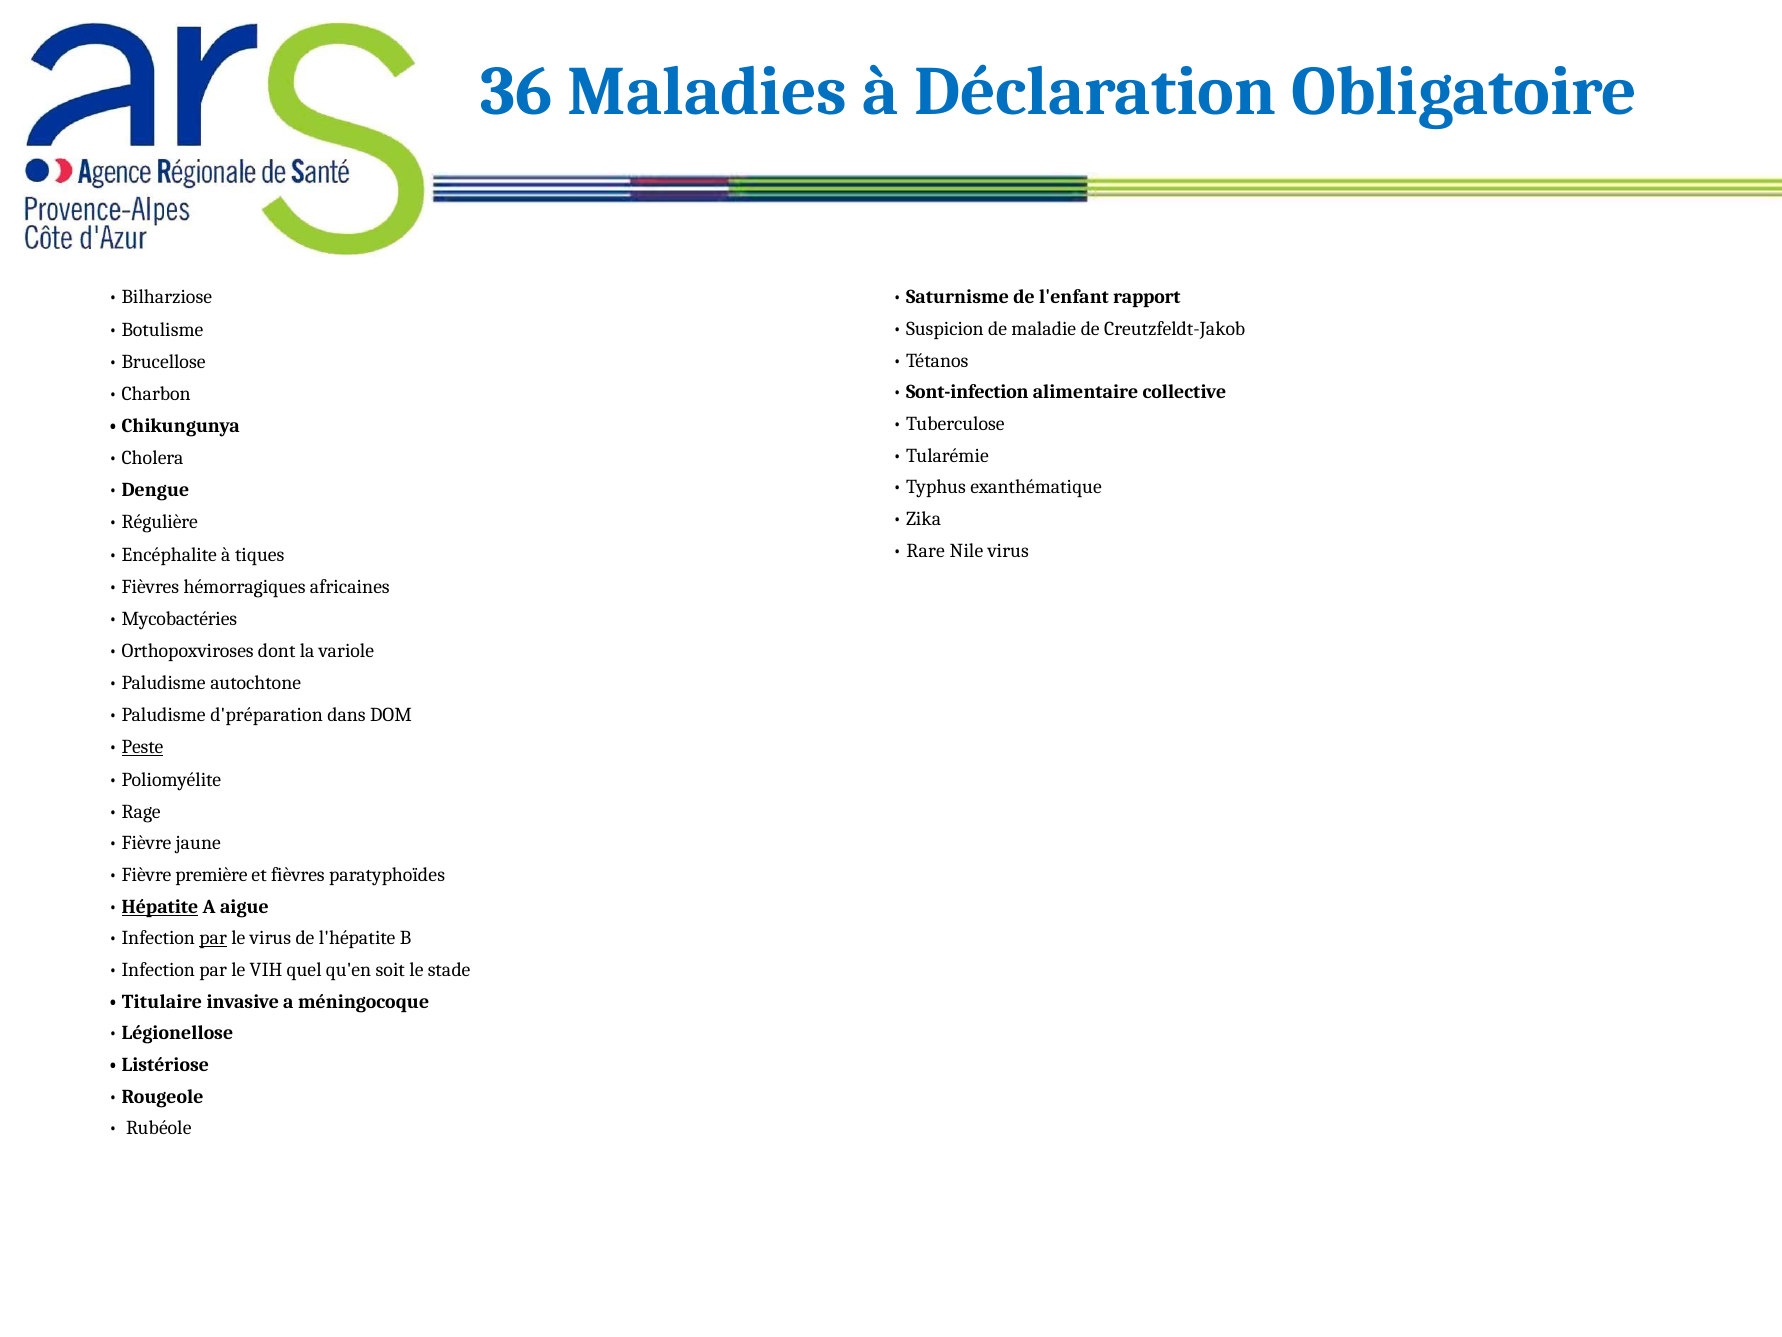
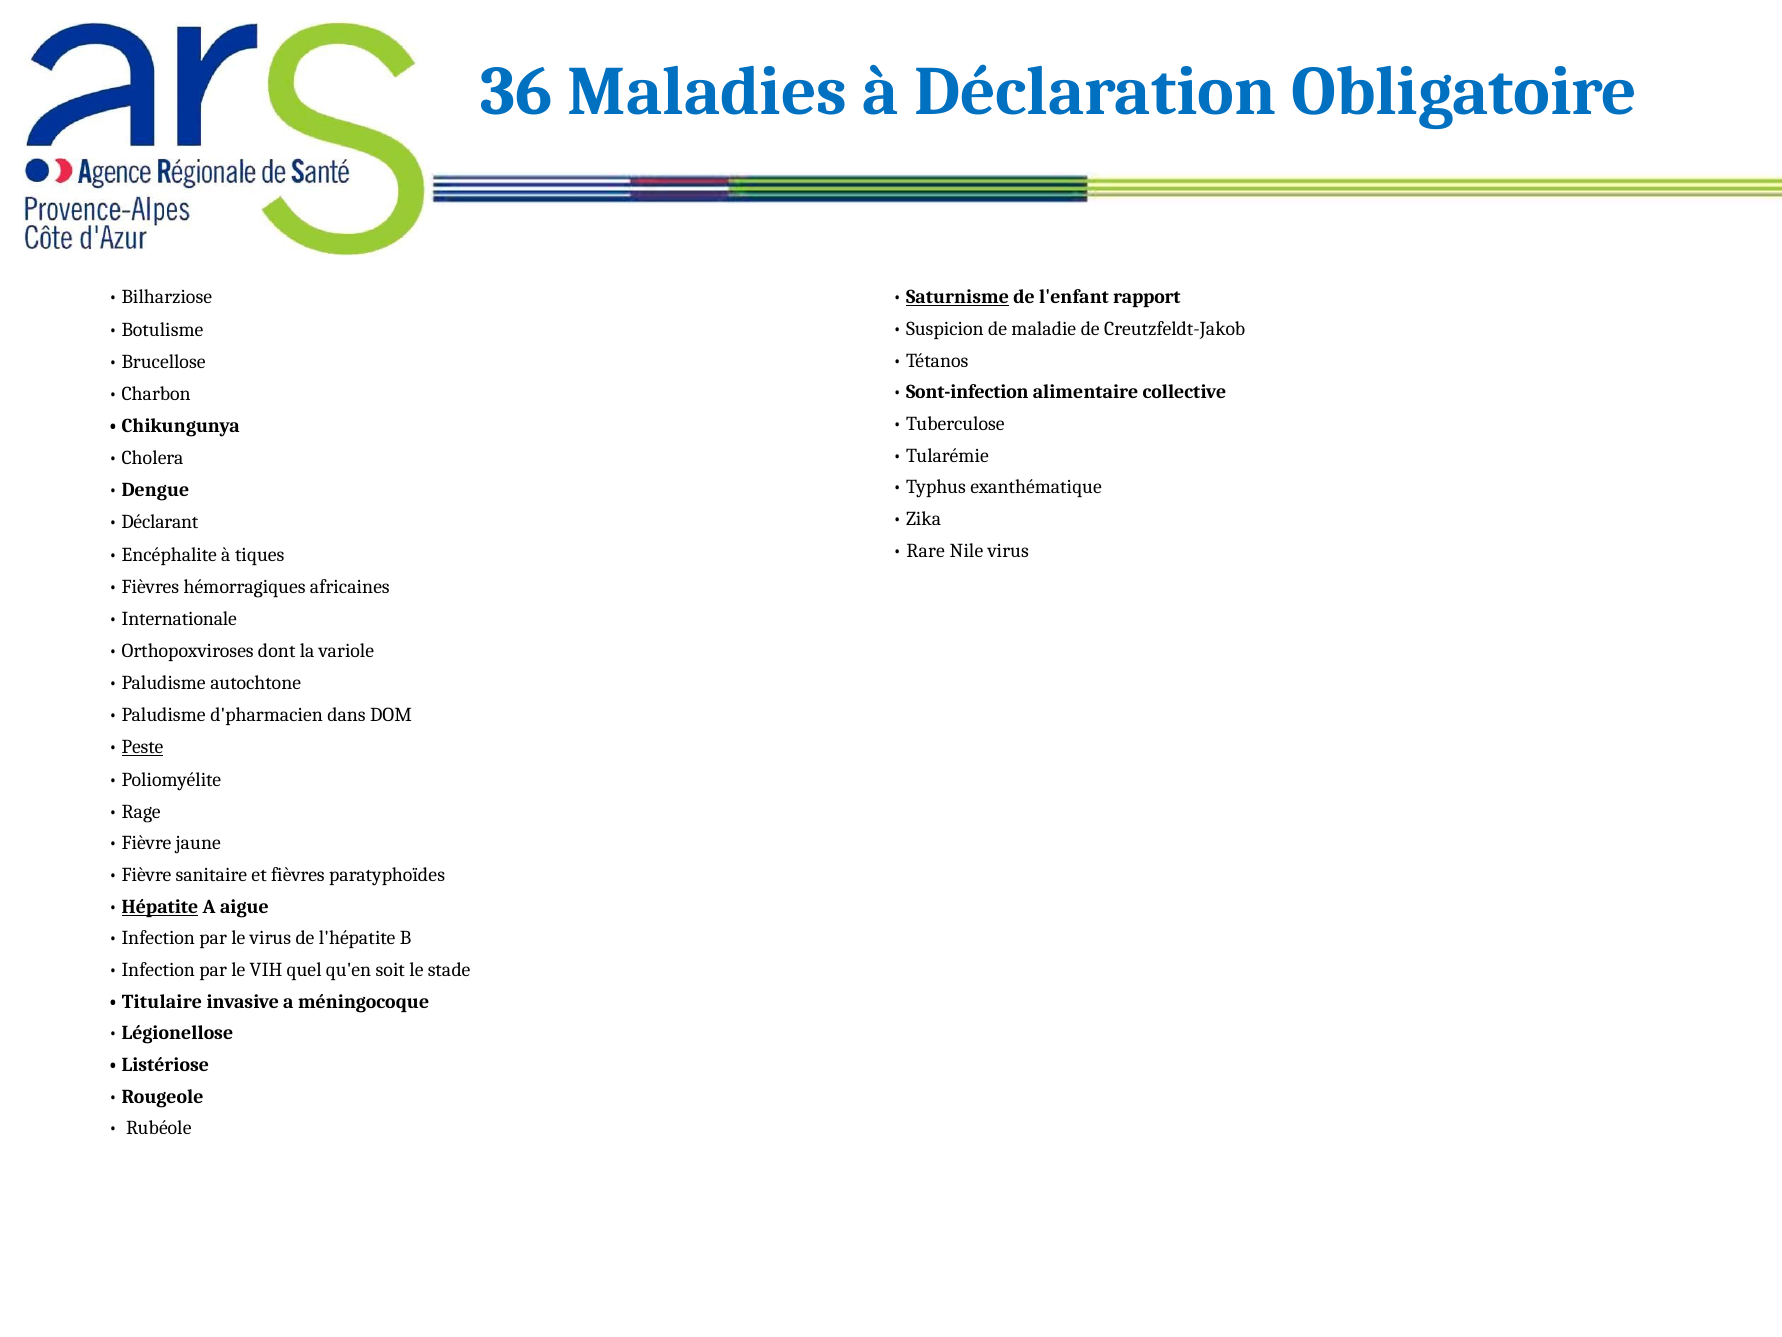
Saturnisme underline: none -> present (957, 297)
Régulière: Régulière -> Déclarant (160, 522)
Mycobactéries: Mycobactéries -> Internationale (179, 619)
d'préparation: d'préparation -> d'pharmacien (267, 715)
première: première -> sanitaire (211, 875)
par underline: present -> none (213, 938)
